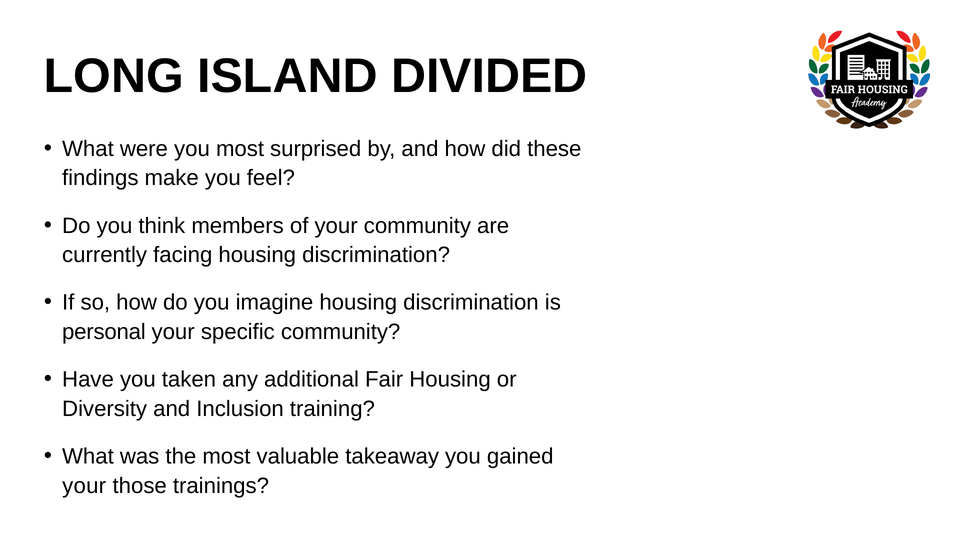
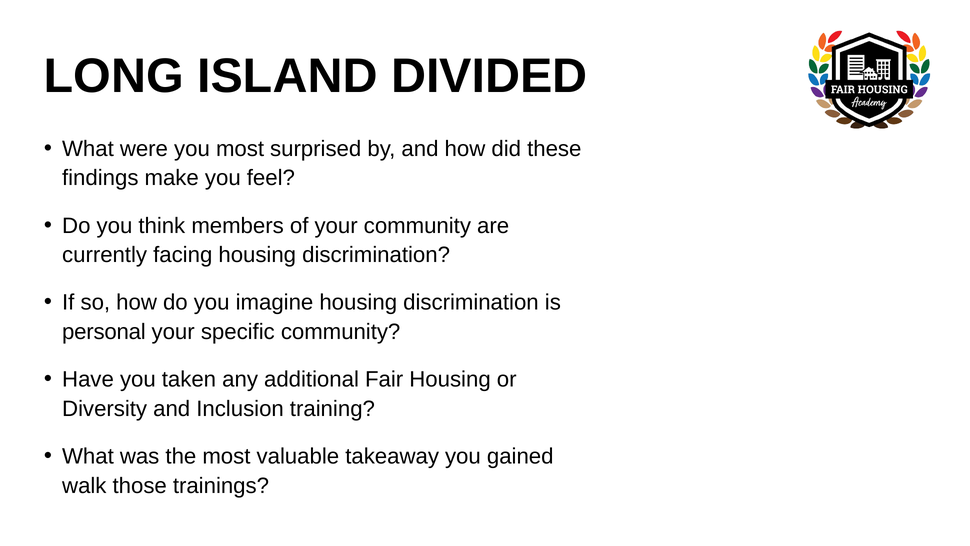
your: your -> walk (84, 485)
